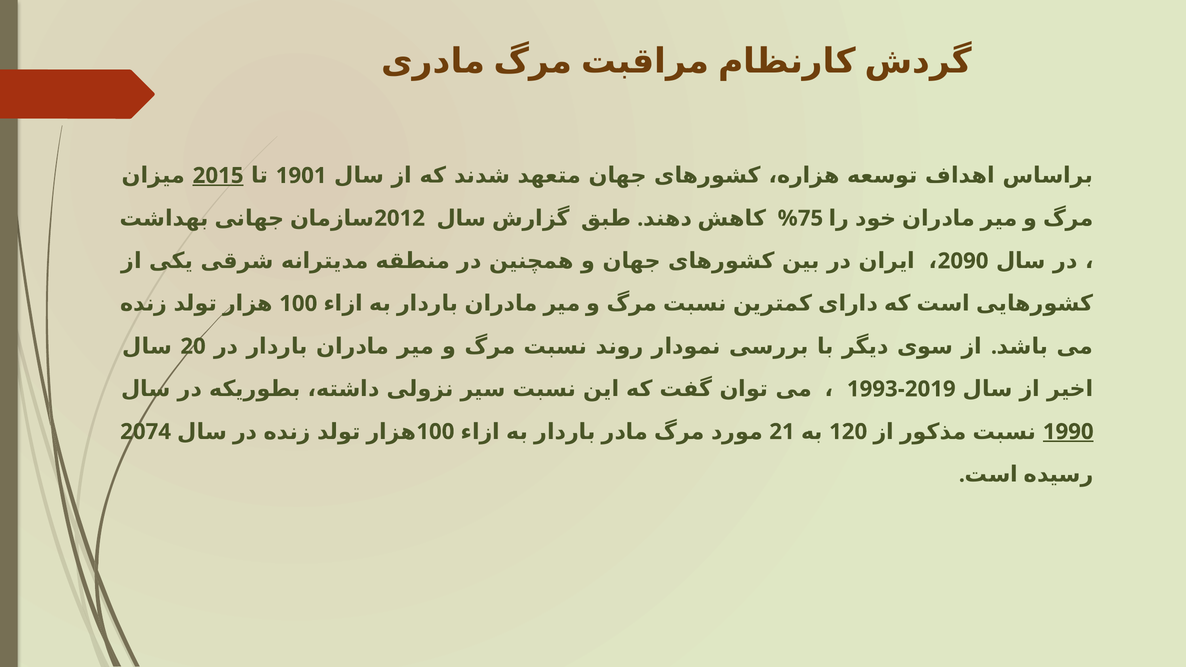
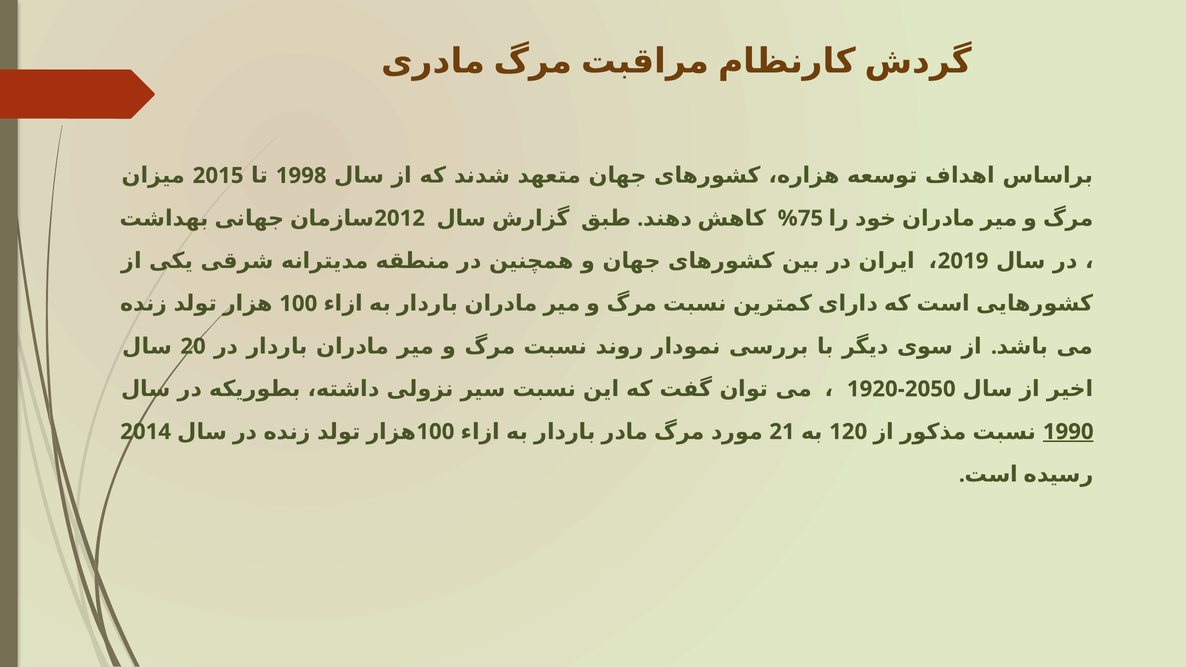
2015 underline: present -> none (218, 176)
1901: 1901 -> 1998 (301, 176)
2090: 2090 -> 2019 (963, 261)
1993: 1993 -> 1920 (872, 389)
2019: 2019 -> 2050 (930, 389)
2074: 2074 -> 2014 (146, 432)
